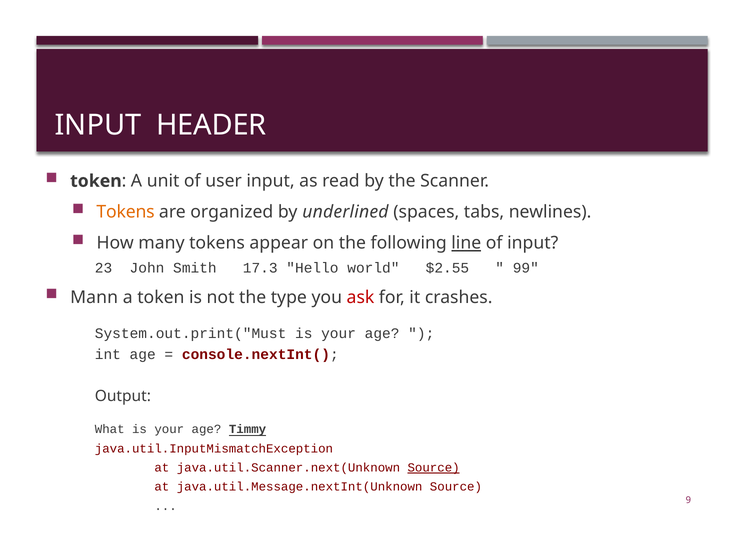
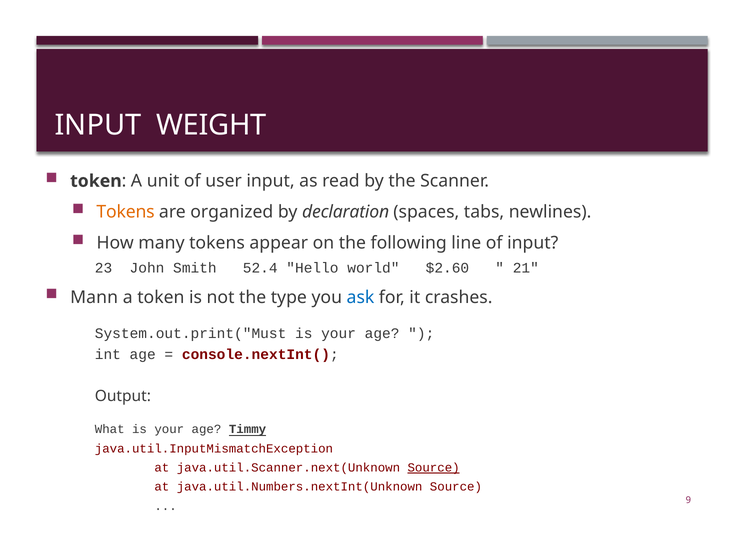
HEADER: HEADER -> WEIGHT (211, 125)
underlined: underlined -> declaration (346, 212)
line underline: present -> none (466, 243)
17.3: 17.3 -> 52.4 (260, 268)
$2.55: $2.55 -> $2.60 (447, 268)
99: 99 -> 21 (526, 268)
ask colour: red -> blue (360, 297)
java.util.Message.nextInt(Unknown: java.util.Message.nextInt(Unknown -> java.util.Numbers.nextInt(Unknown (300, 487)
